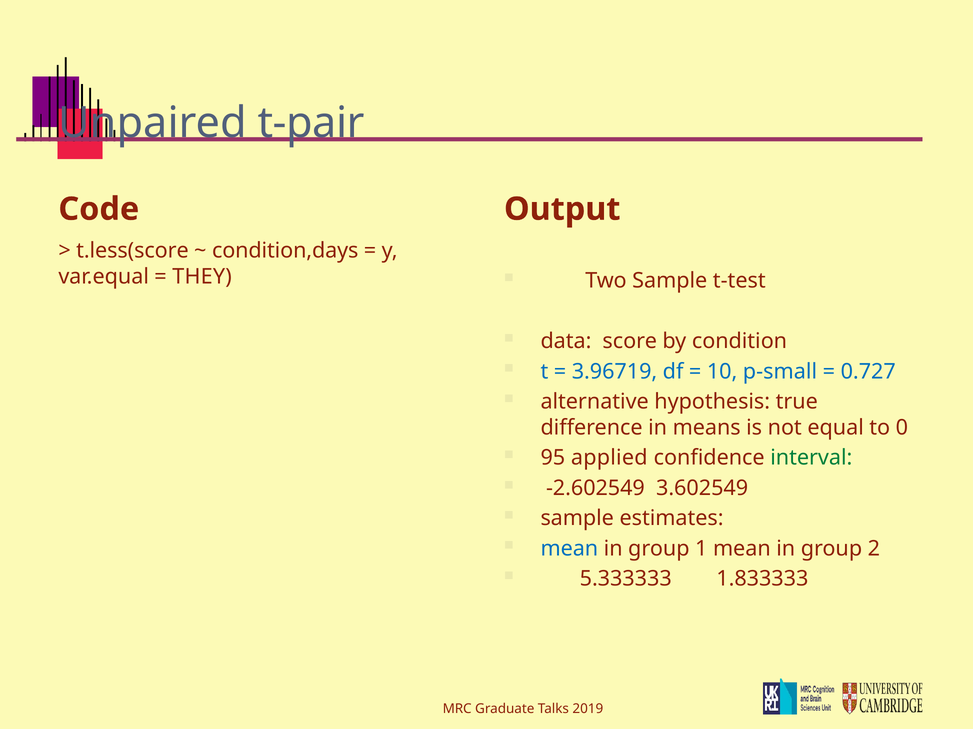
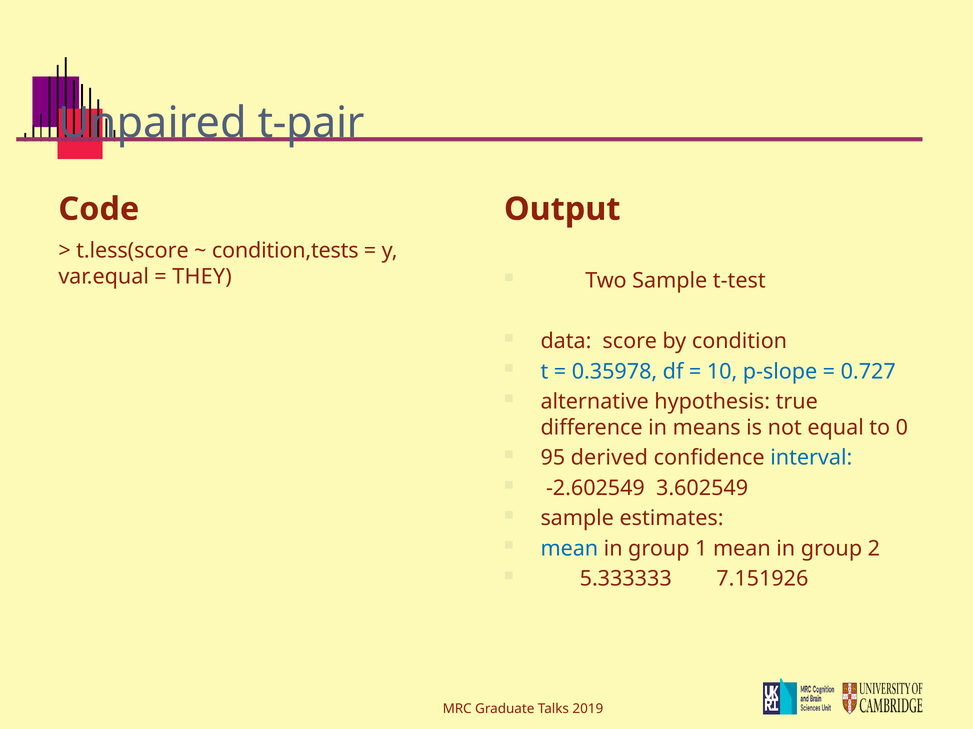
condition,days: condition,days -> condition,tests (285, 251)
3.96719: 3.96719 -> 0.35978 (615, 372)
p-small: p-small -> p-slope (780, 372)
applied: applied -> derived (609, 458)
interval colour: green -> blue (811, 458)
1.833333: 1.833333 -> 7.151926 (762, 579)
